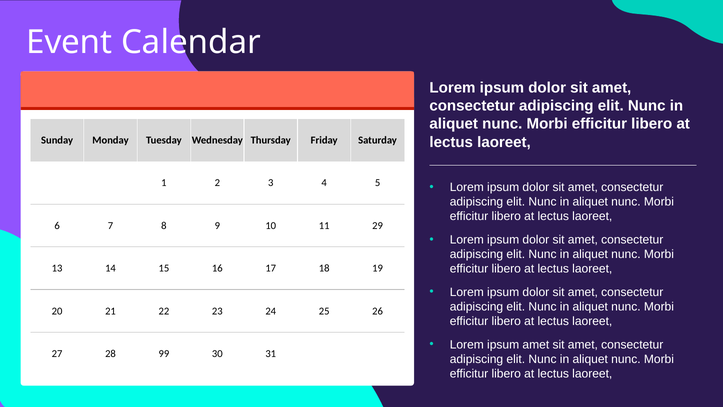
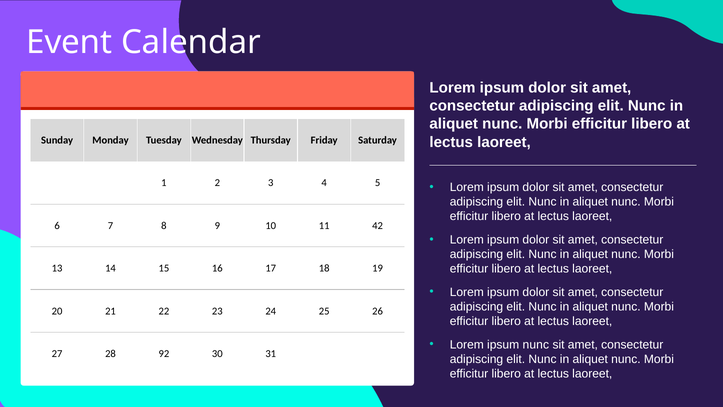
29: 29 -> 42 (378, 225)
ipsum amet: amet -> nunc (536, 344)
99: 99 -> 92 (164, 353)
